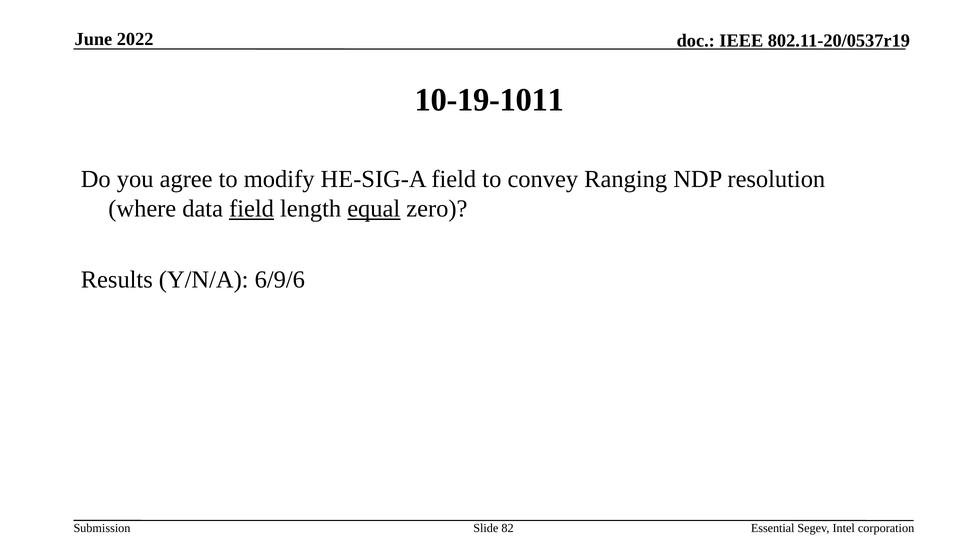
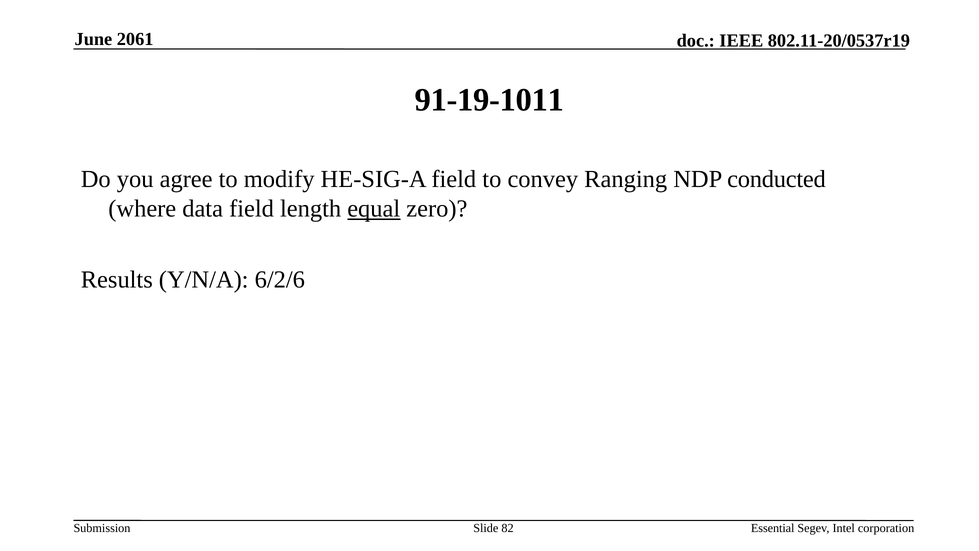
2022: 2022 -> 2061 (135, 39)
10-19-1011: 10-19-1011 -> 91-19-1011 (490, 100)
resolution: resolution -> conducted (776, 179)
field underline: present -> none (252, 209)
6/9/6: 6/9/6 -> 6/2/6 (280, 280)
